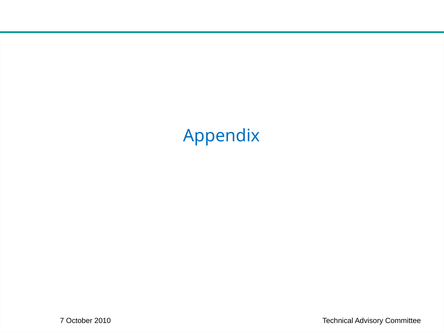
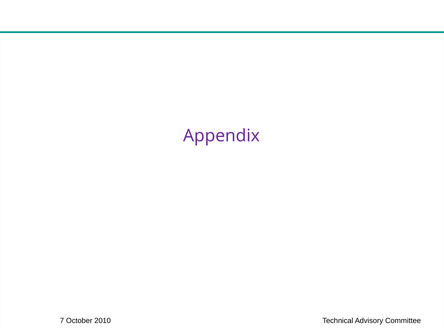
Appendix colour: blue -> purple (222, 136)
